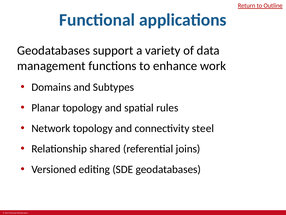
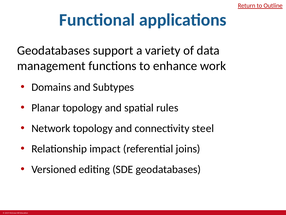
shared: shared -> impact (105, 149)
